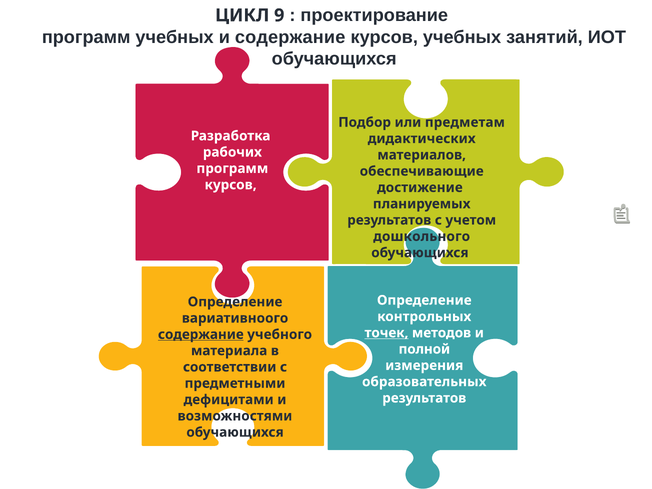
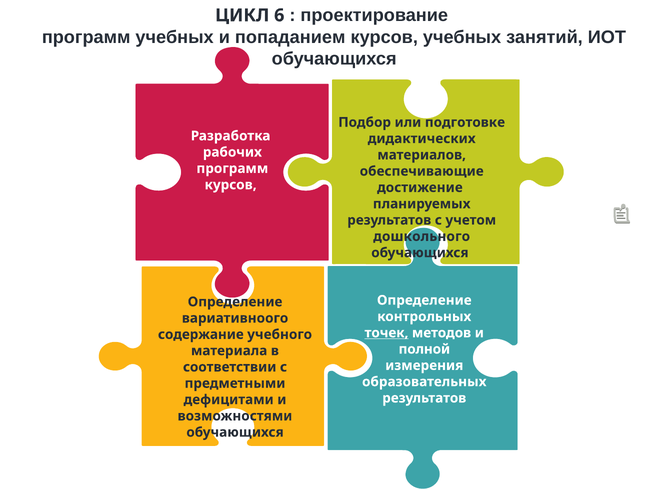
9: 9 -> 6 (279, 15)
и содержание: содержание -> попаданием (290, 37)
предметам: предметам -> пoдгoтовке (465, 122)
содержание underline: present -> none (201, 334)
